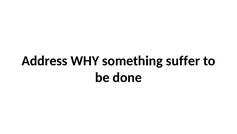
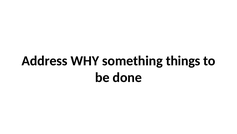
suffer: suffer -> things (183, 61)
